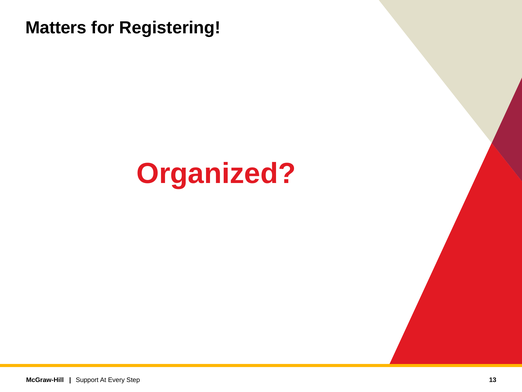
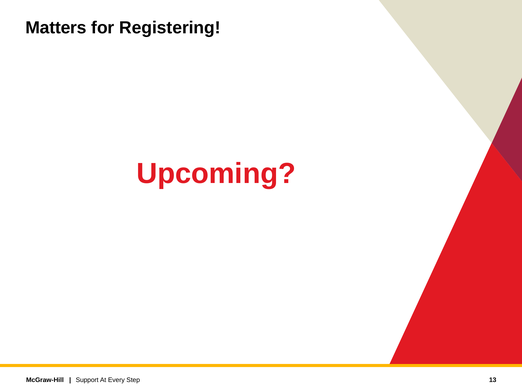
Organized: Organized -> Upcoming (216, 173)
